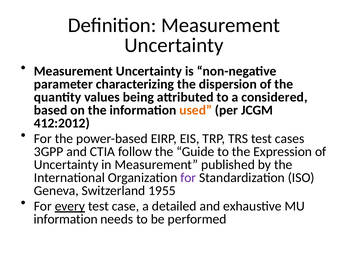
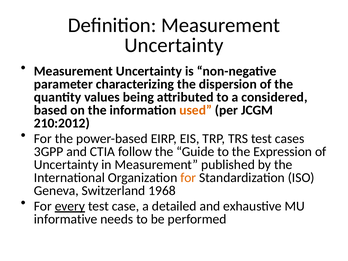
412:2012: 412:2012 -> 210:2012 (62, 123)
for colour: purple -> orange (188, 178)
1955: 1955 -> 1968 (162, 191)
information: information -> informative (66, 219)
